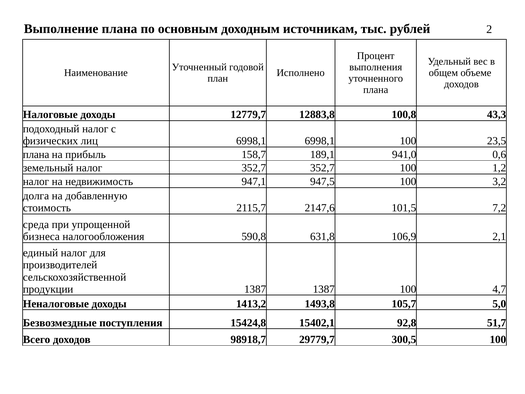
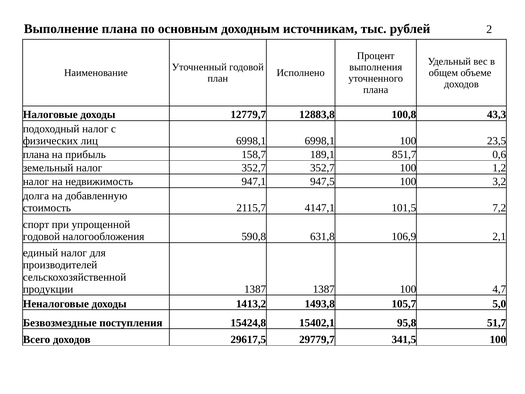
941,0: 941,0 -> 851,7 (404, 154)
2147,6: 2147,6 -> 4147,1 (320, 208)
среда: среда -> спорт (36, 224)
бизнеса: бизнеса -> годовой (41, 237)
92,8: 92,8 -> 95,8 (407, 323)
98918,7: 98918,7 -> 29617,5 (248, 339)
300,5: 300,5 -> 341,5 (404, 339)
